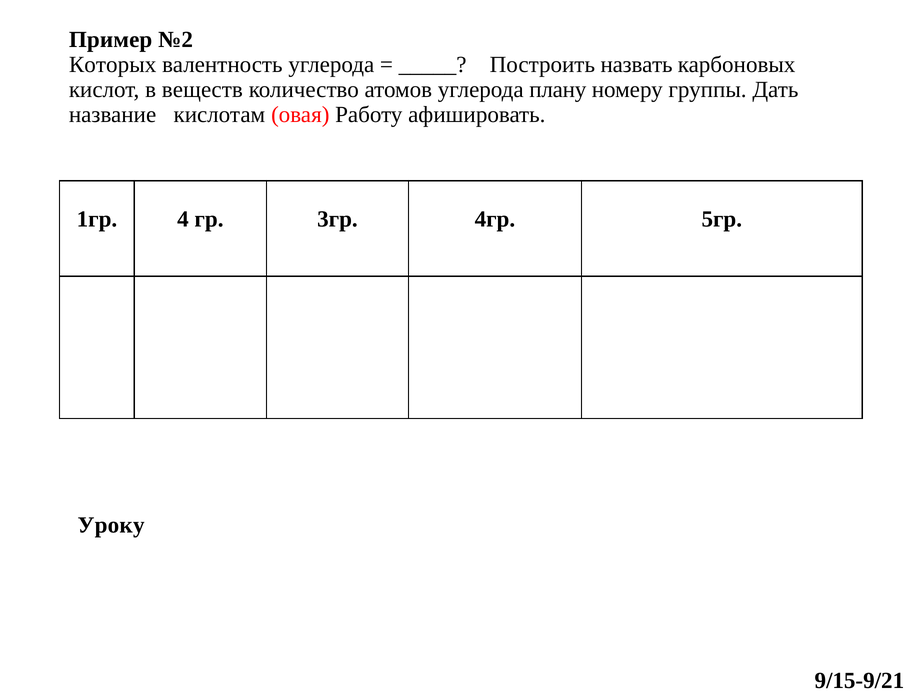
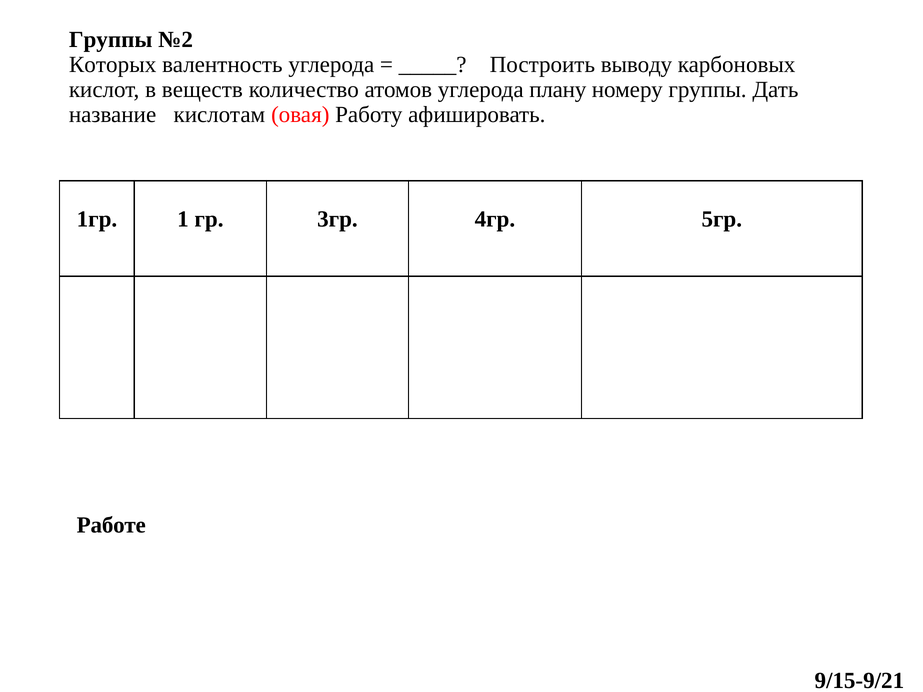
Пример: Пример -> Группы (111, 40)
назвать: назвать -> выводу (636, 65)
4: 4 -> 1 (183, 219)
Уроку: Уроку -> Работе (111, 525)
